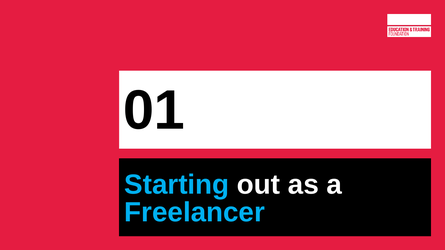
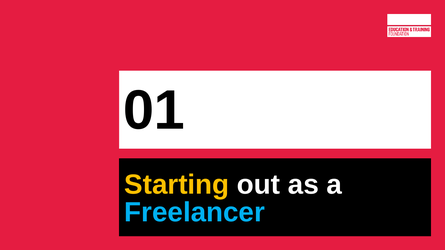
Starting colour: light blue -> yellow (177, 185)
